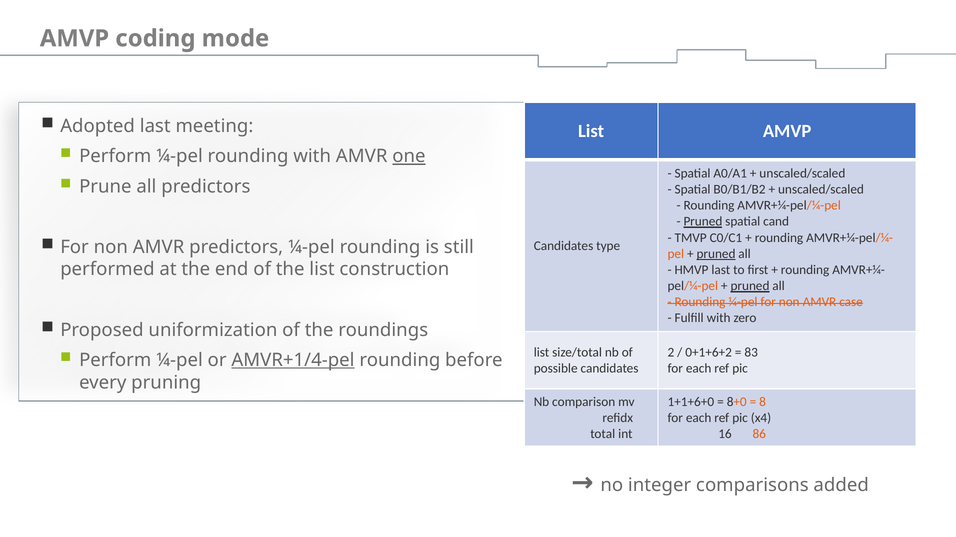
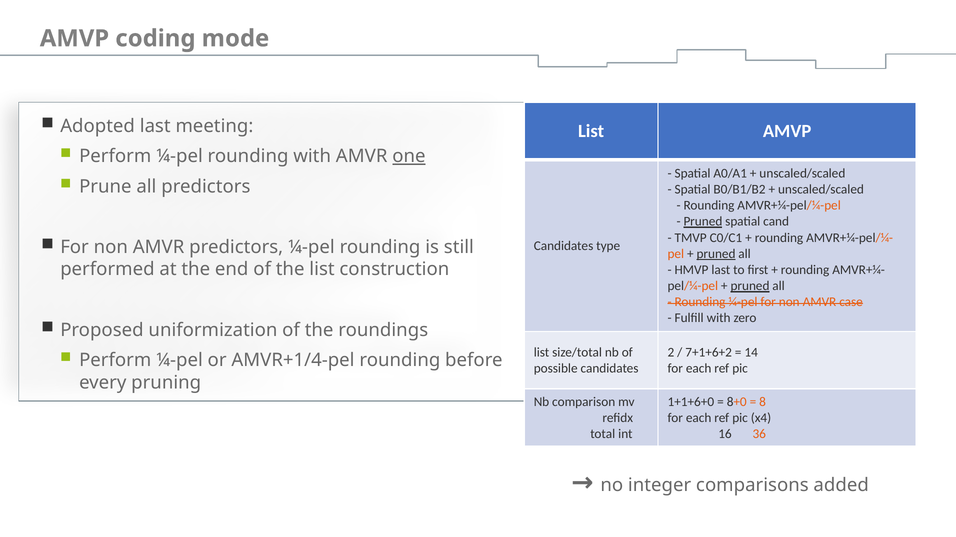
0+1+6+2: 0+1+6+2 -> 7+1+6+2 (709, 353)
83: 83 -> 14 (751, 353)
AMVR+1/4-pel underline: present -> none (293, 361)
86: 86 -> 36 (759, 434)
